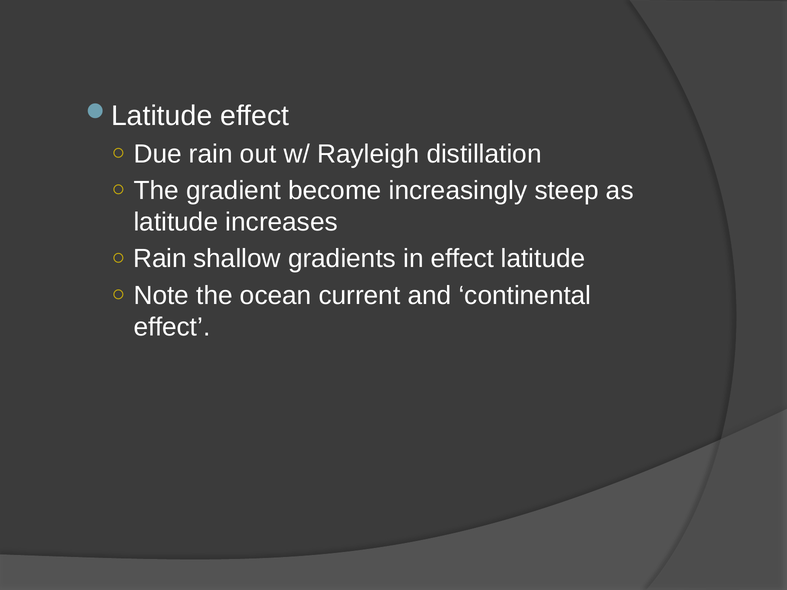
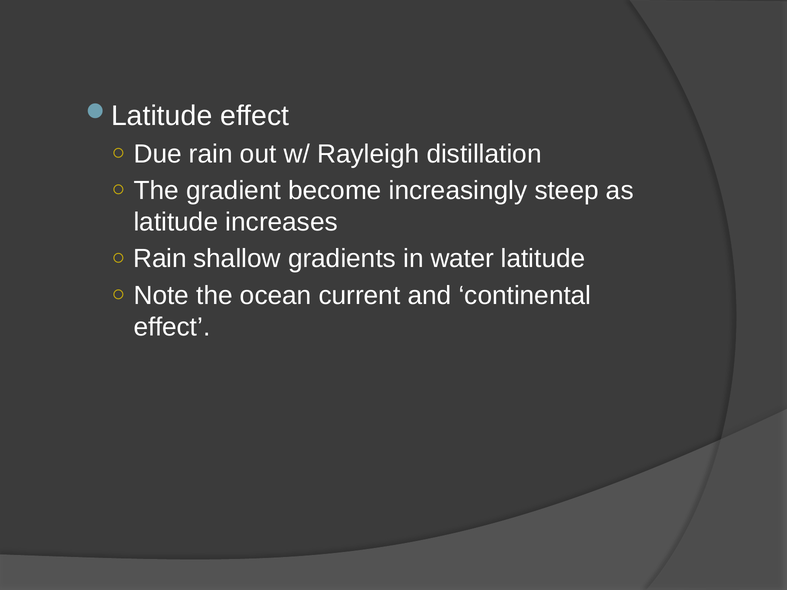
in effect: effect -> water (462, 259)
